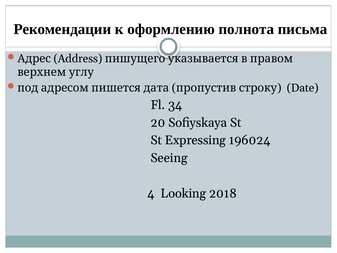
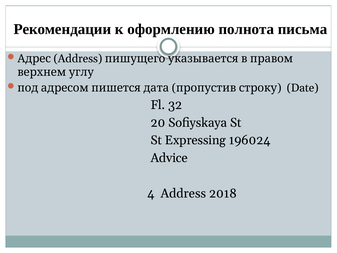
34: 34 -> 32 (175, 105)
Seeing: Seeing -> Advice (169, 158)
4 Looking: Looking -> Address (183, 193)
